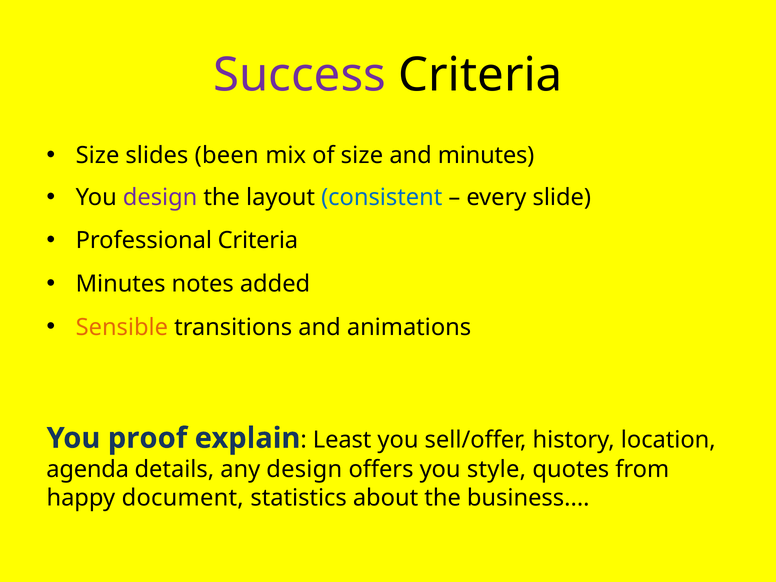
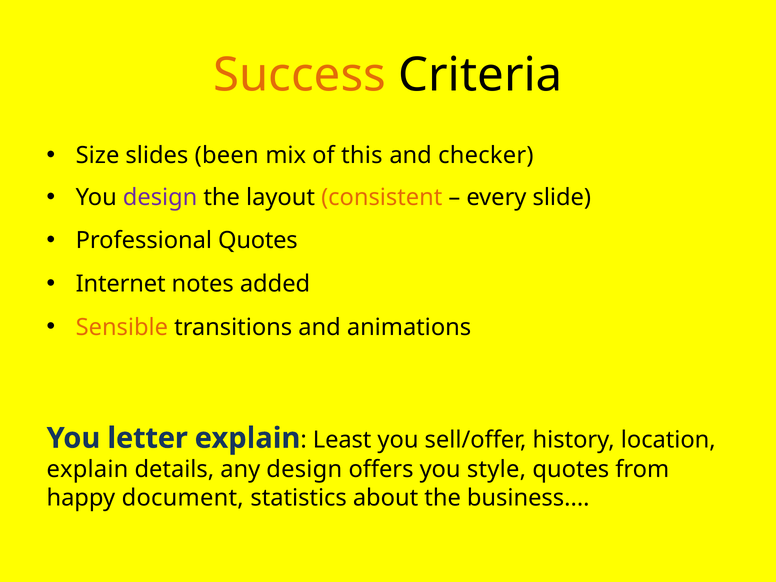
Success colour: purple -> orange (300, 75)
of size: size -> this (362, 156)
and minutes: minutes -> checker (486, 156)
consistent colour: blue -> orange (382, 197)
Professional Criteria: Criteria -> Quotes (258, 241)
Minutes: Minutes -> Internet (121, 284)
proof: proof -> letter (148, 438)
agenda: agenda -> explain (87, 470)
